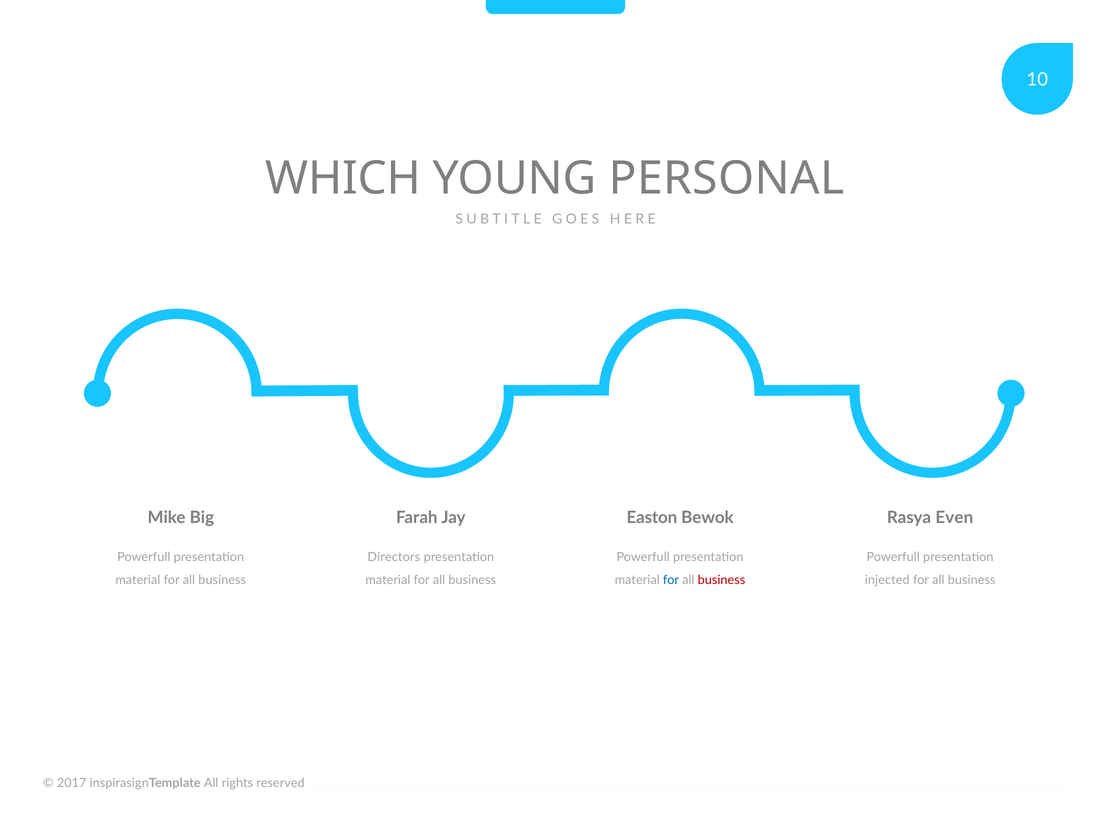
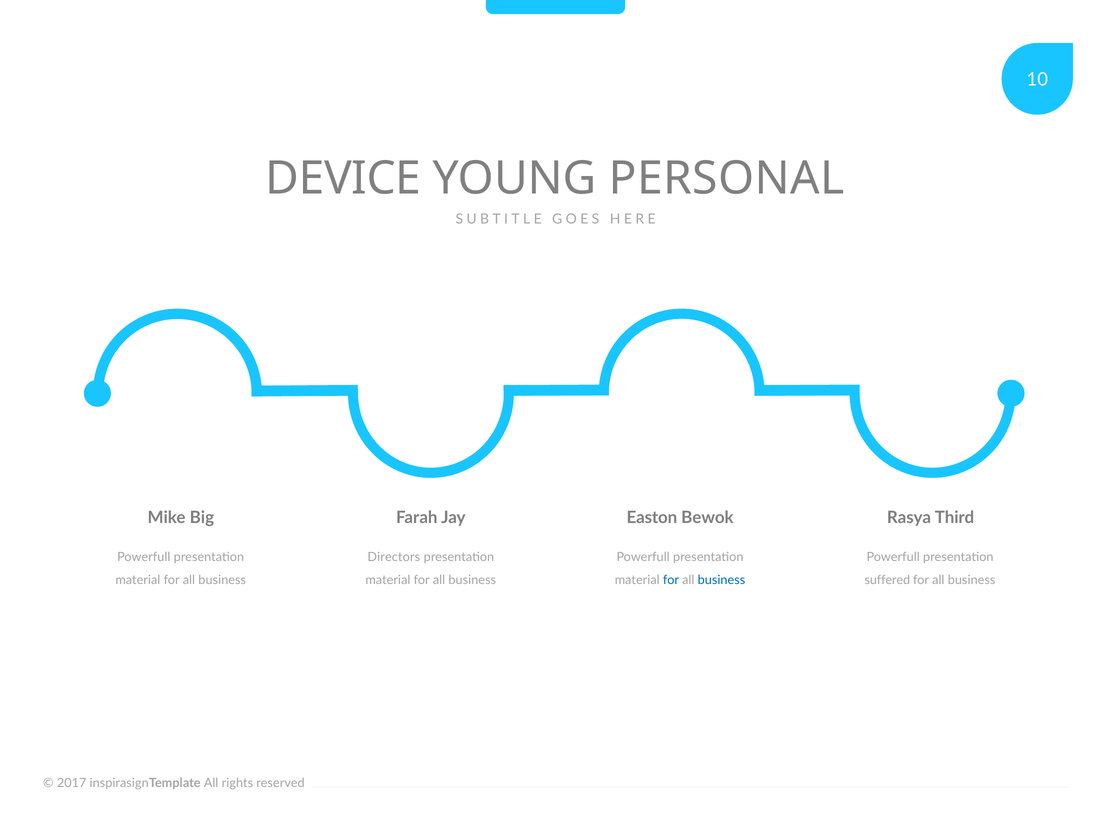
WHICH: WHICH -> DEVICE (343, 178)
Even: Even -> Third (955, 517)
business colour: red -> blue (721, 579)
injected: injected -> suffered (887, 579)
